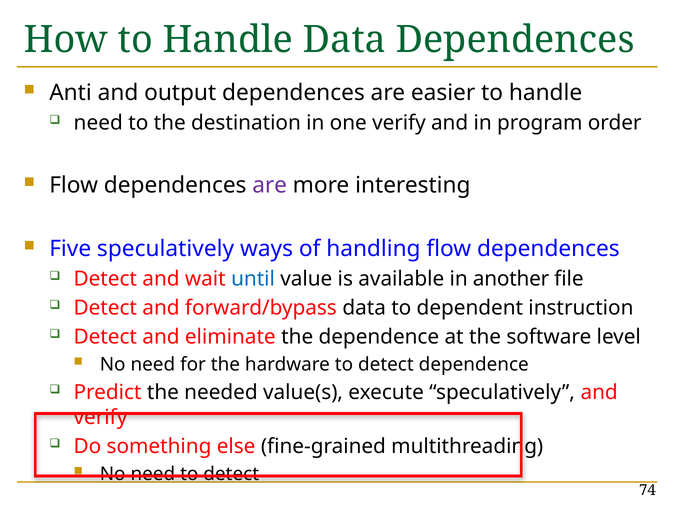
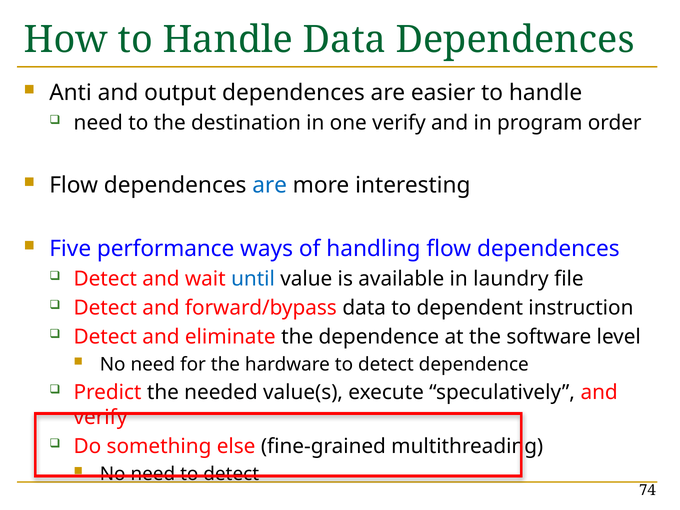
are colour: purple -> blue (270, 185)
Five speculatively: speculatively -> performance (166, 249)
another: another -> laundry (511, 279)
